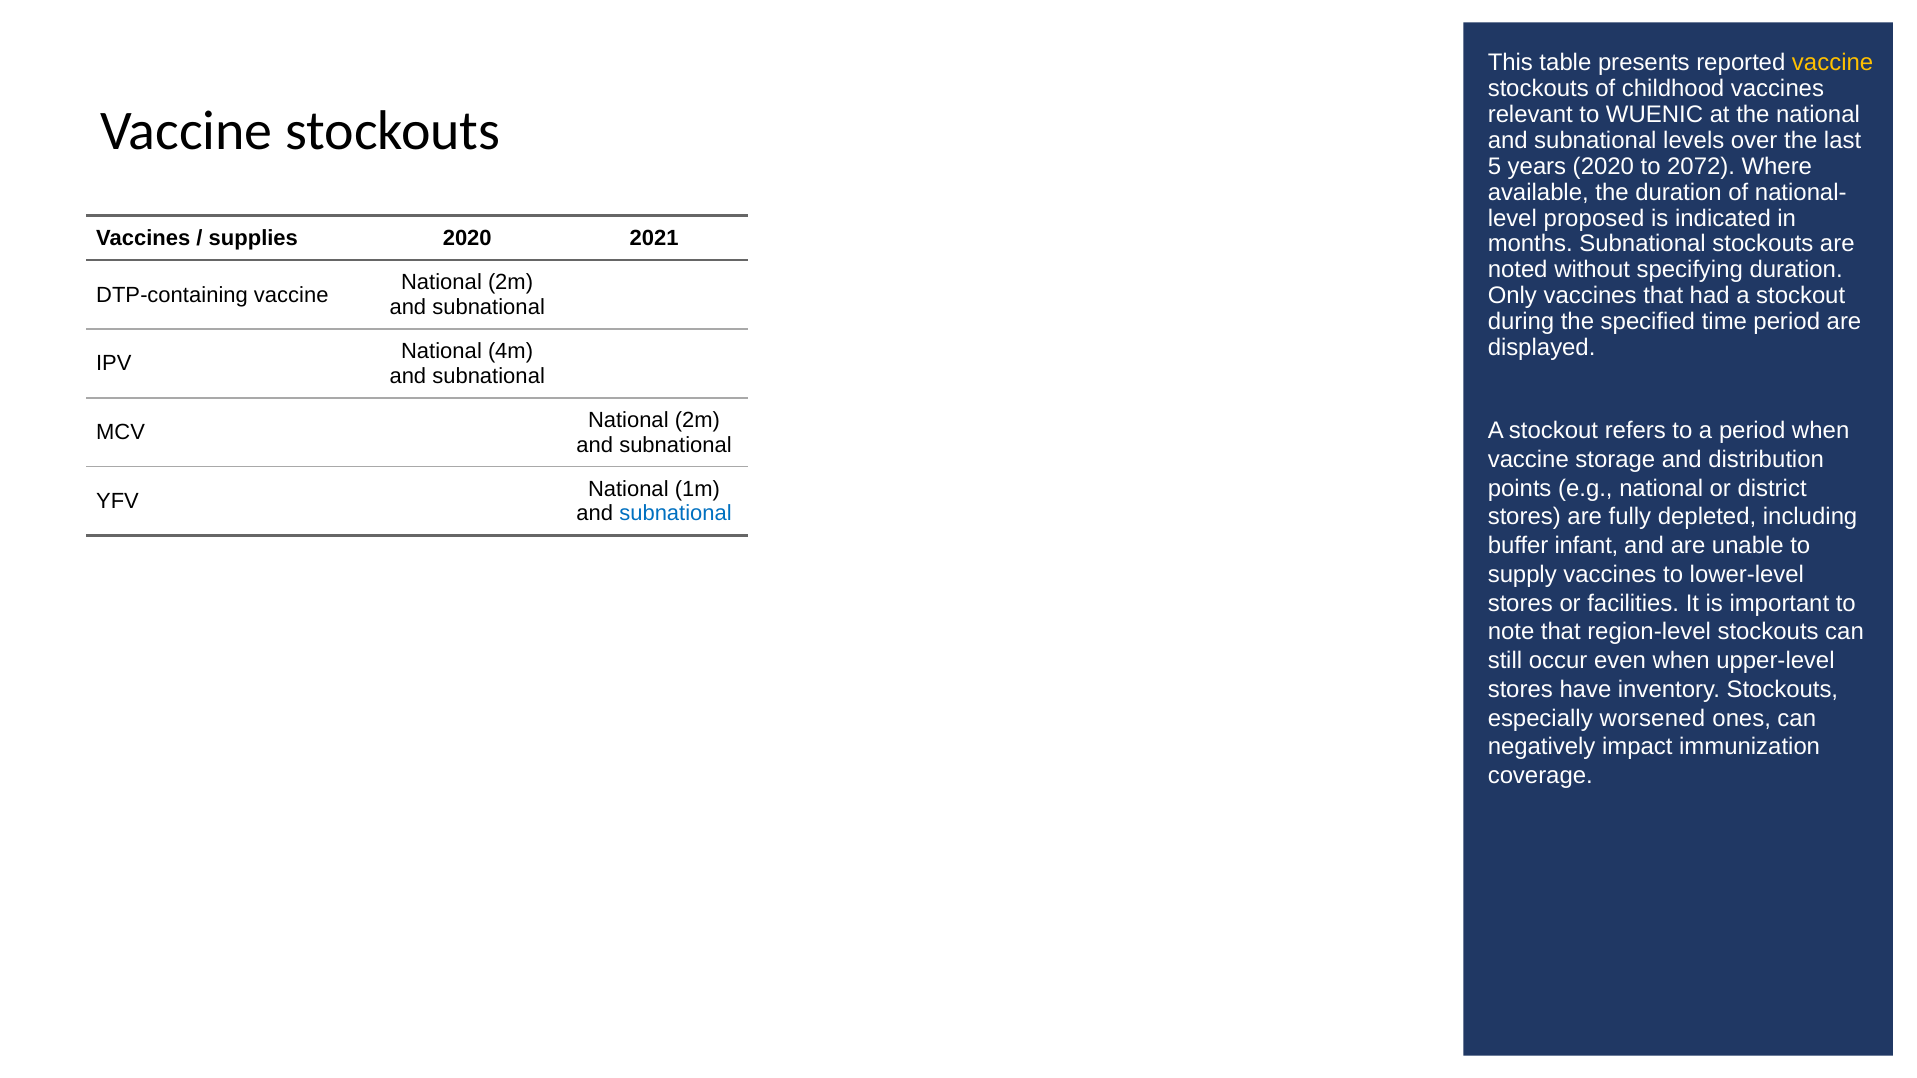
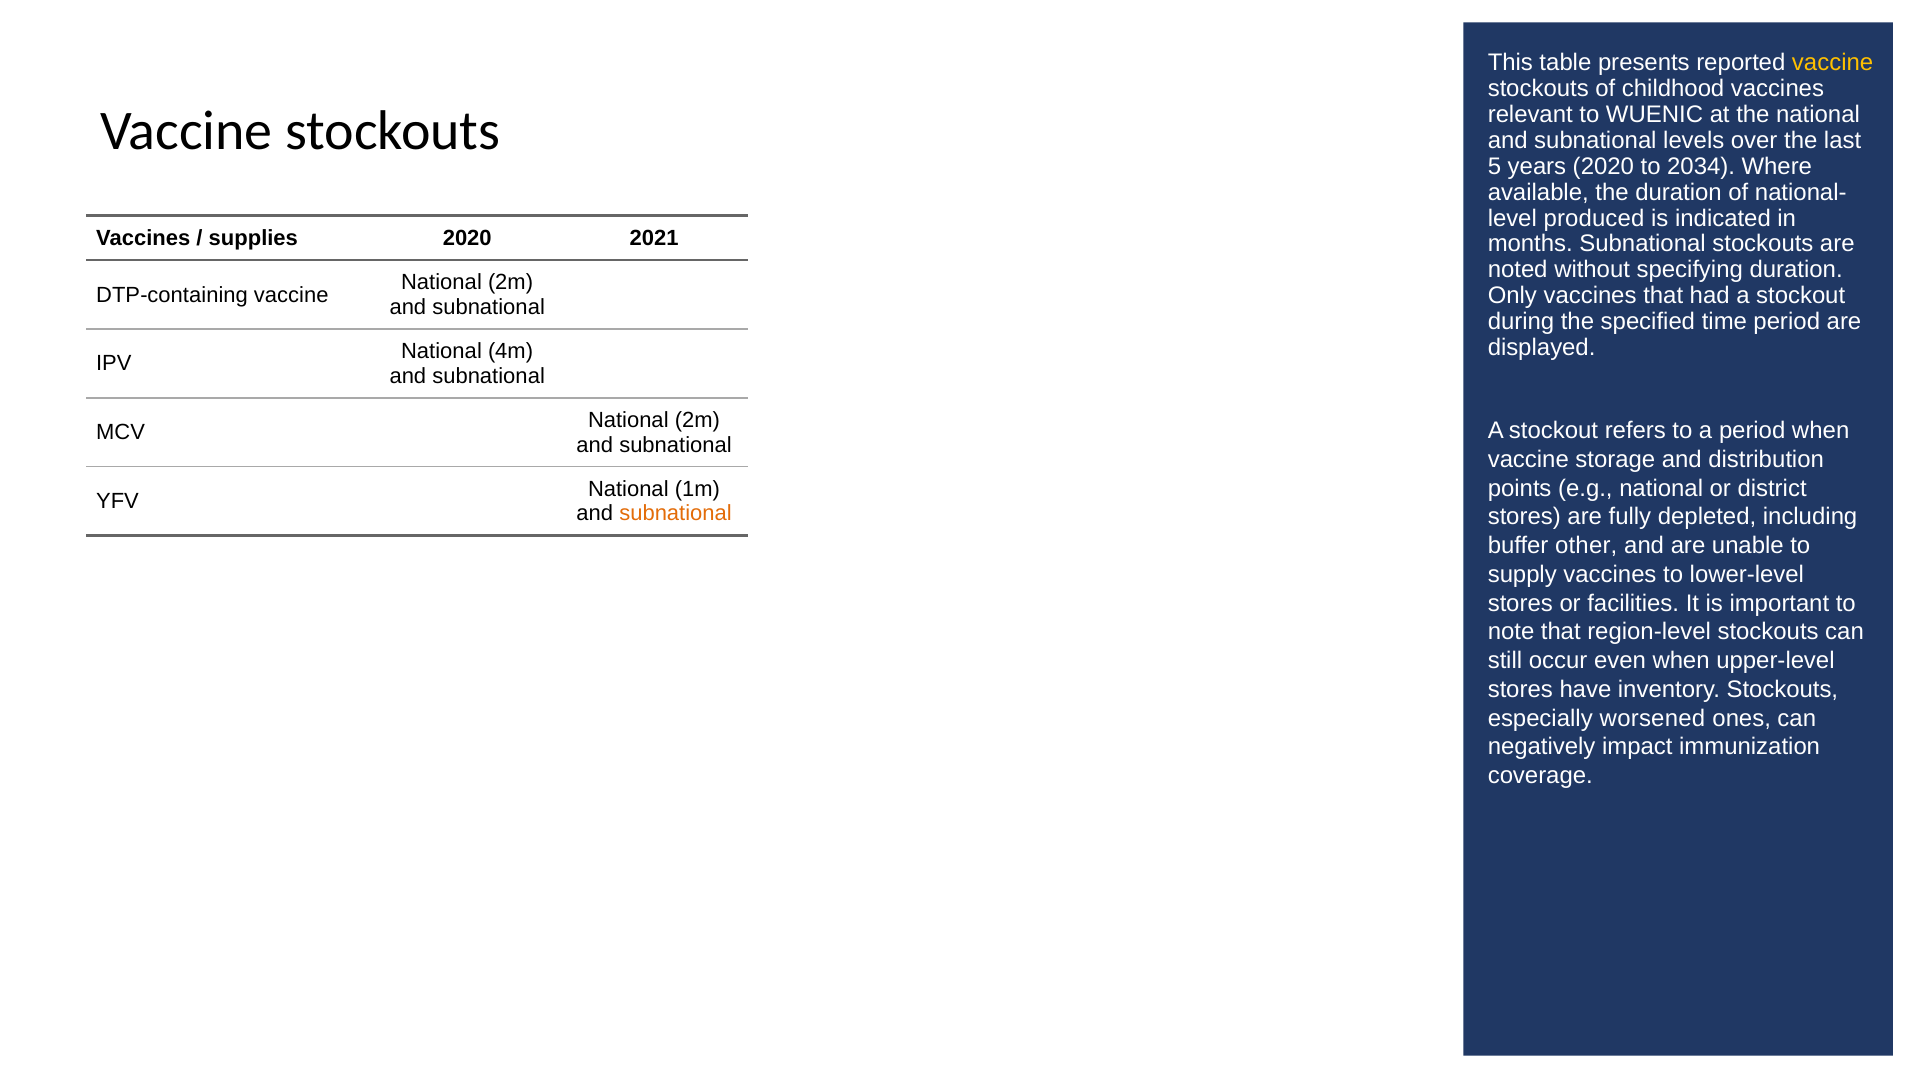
2072: 2072 -> 2034 (1701, 166)
proposed: proposed -> produced (1594, 218)
subnational colour: blue -> orange (676, 514)
infant: infant -> other (1586, 546)
